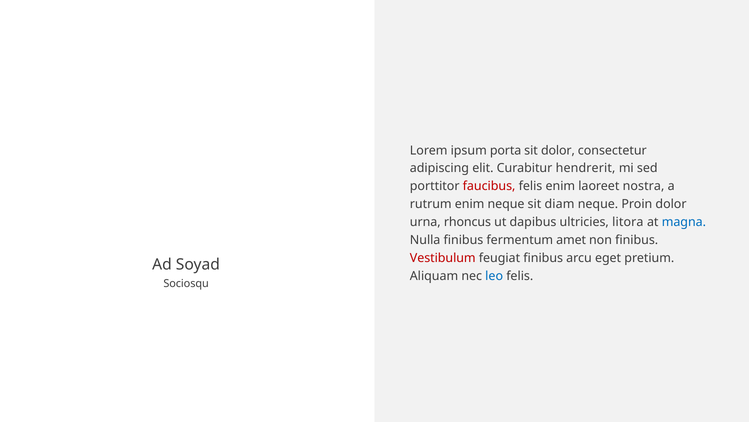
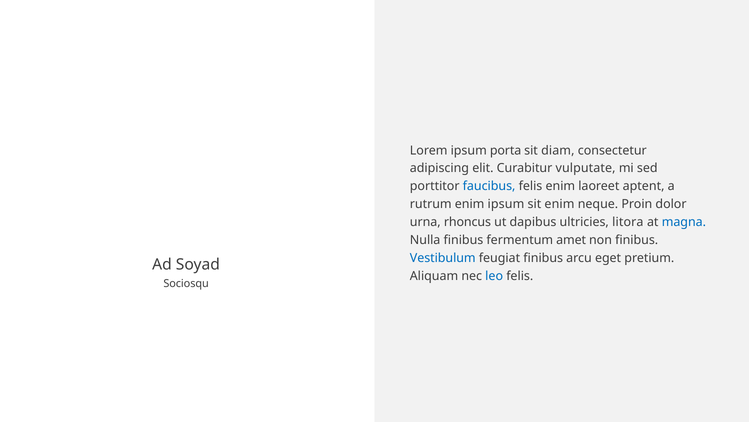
sit dolor: dolor -> diam (558, 150)
hendrerit: hendrerit -> vulputate (586, 168)
faucibus colour: red -> blue (489, 186)
nostra: nostra -> aptent (644, 186)
enim neque: neque -> ipsum (506, 204)
sit diam: diam -> enim (559, 204)
Vestibulum colour: red -> blue (443, 258)
